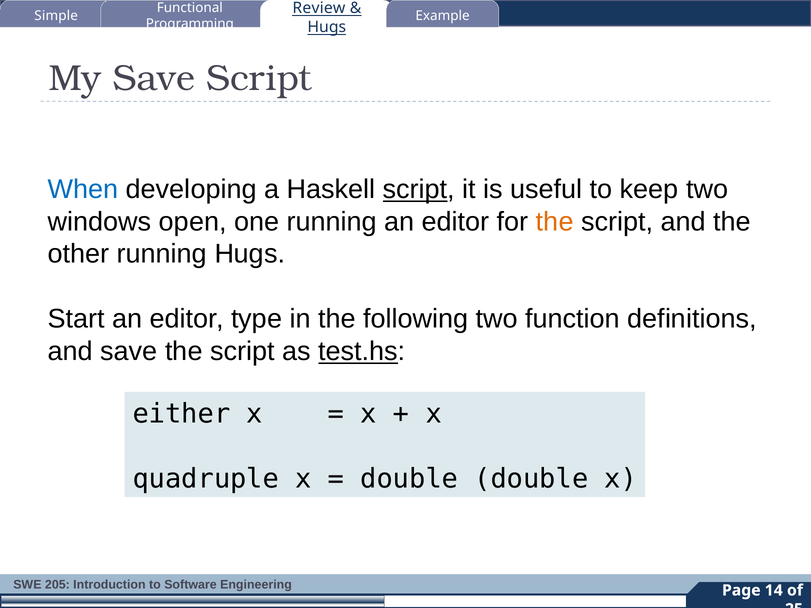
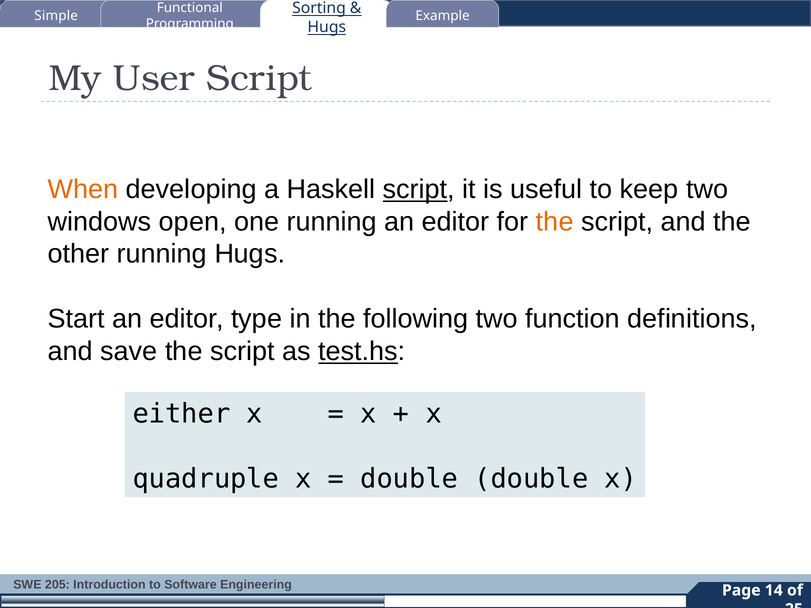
Review: Review -> Sorting (319, 8)
My Save: Save -> User (154, 78)
When colour: blue -> orange (83, 189)
